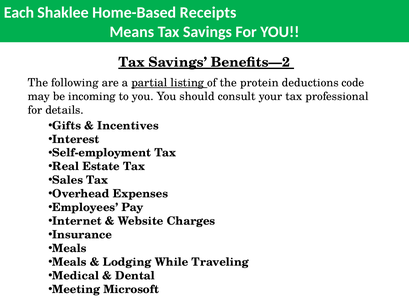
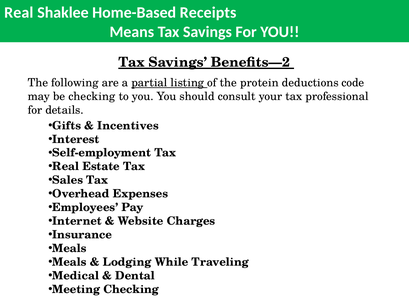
Each: Each -> Real (19, 13)
be incoming: incoming -> checking (92, 96)
Meeting Microsoft: Microsoft -> Checking (131, 289)
